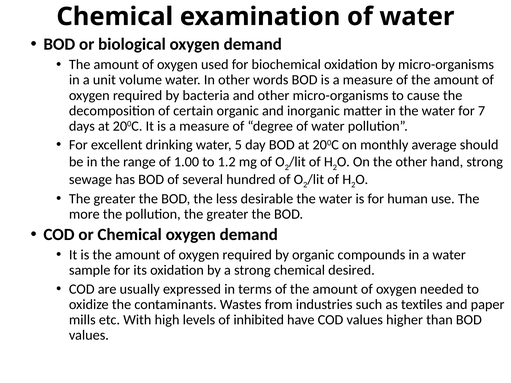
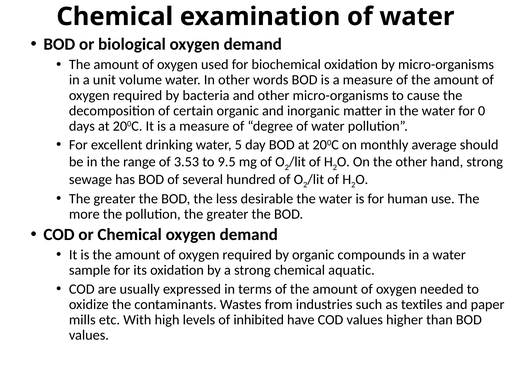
7: 7 -> 0 (482, 111)
1.00: 1.00 -> 3.53 (187, 162)
1.2: 1.2 -> 9.5 (227, 162)
desired: desired -> aquatic (351, 270)
